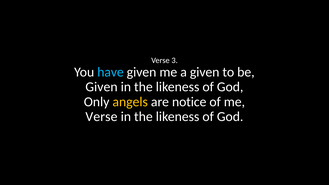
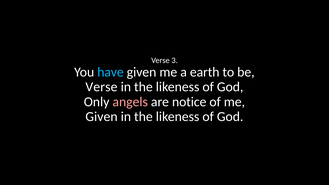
a given: given -> earth (205, 72)
Given: Given -> Verse (101, 87)
angels colour: yellow -> pink (130, 102)
Verse: Verse -> Given (101, 117)
